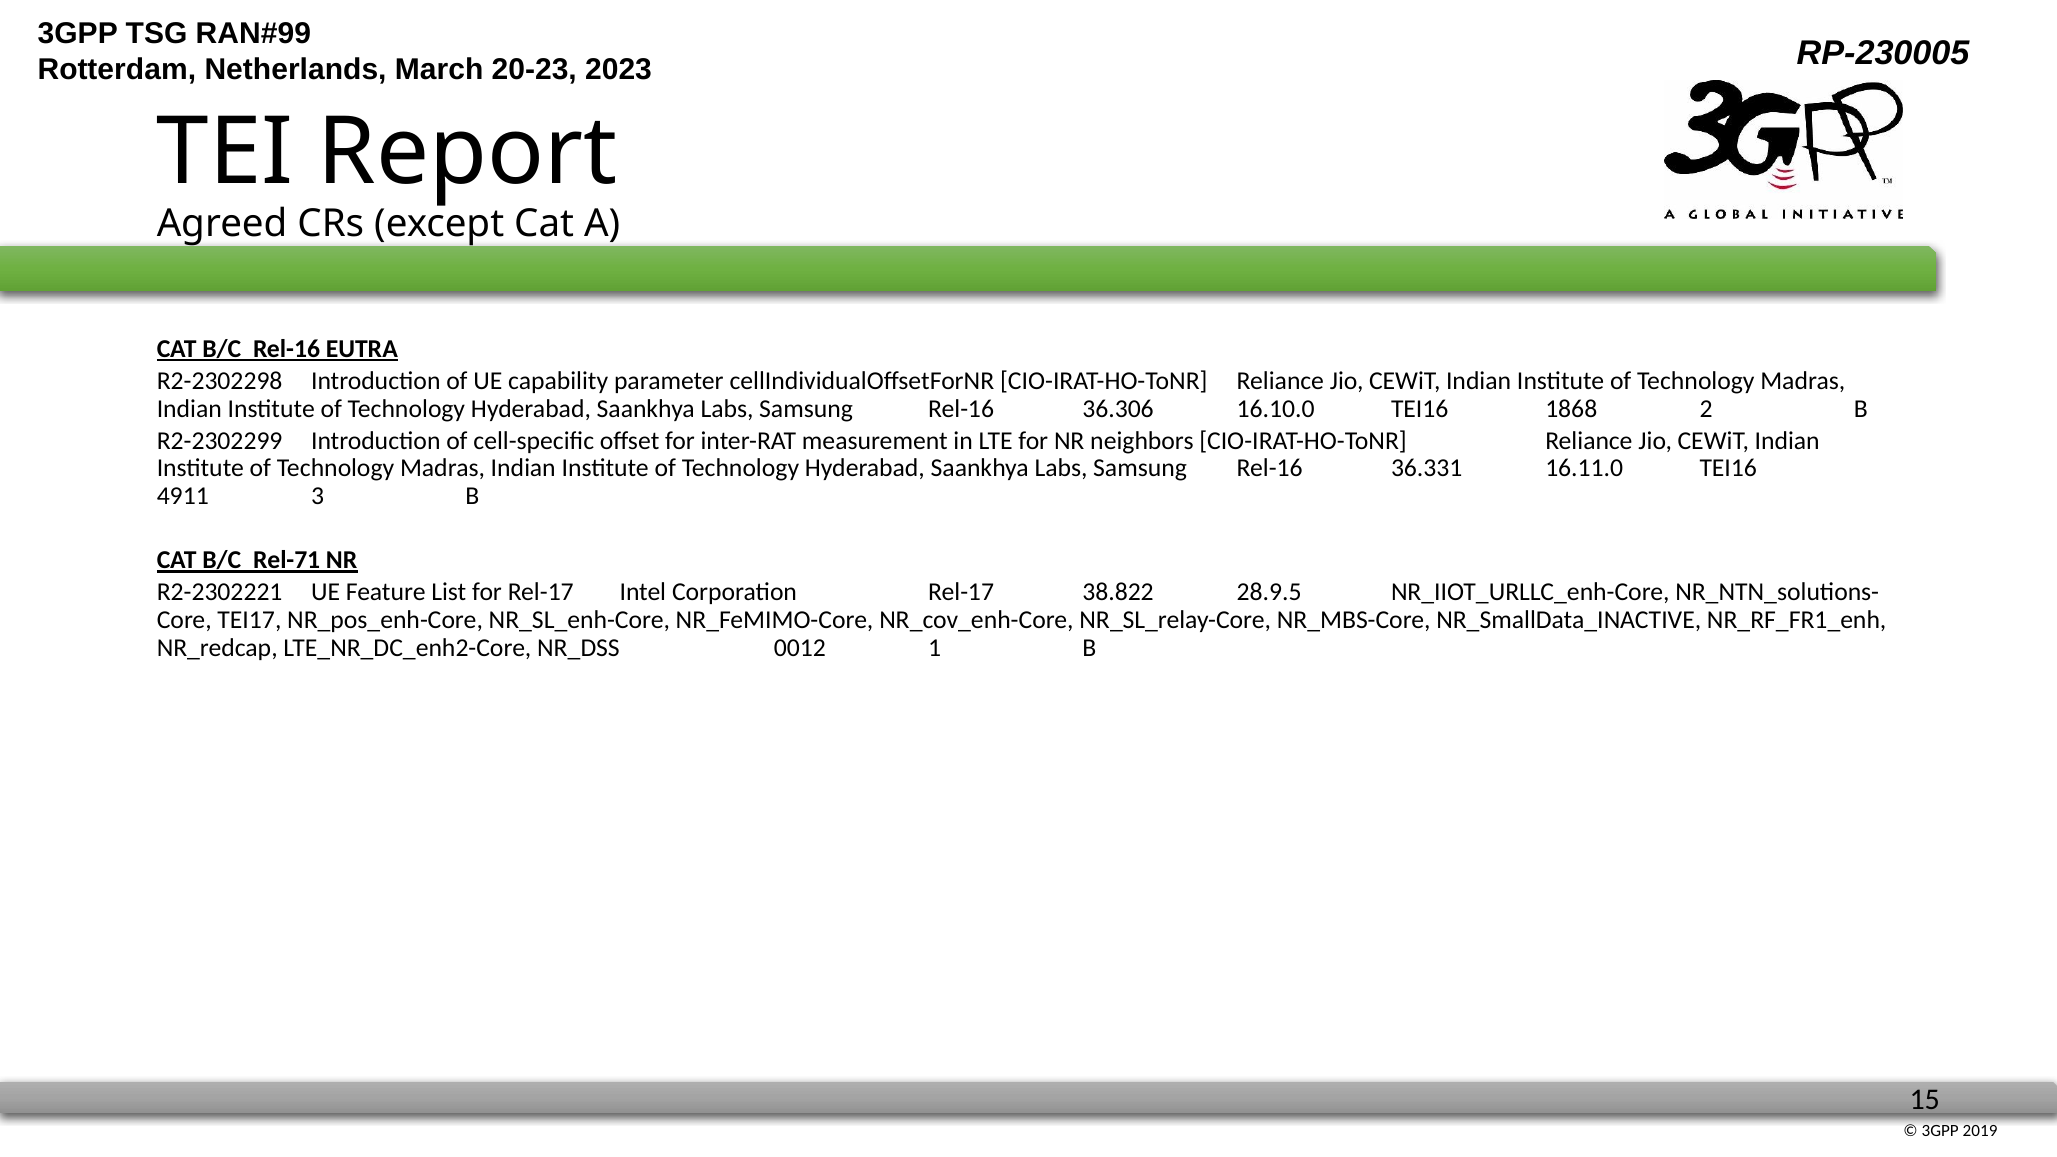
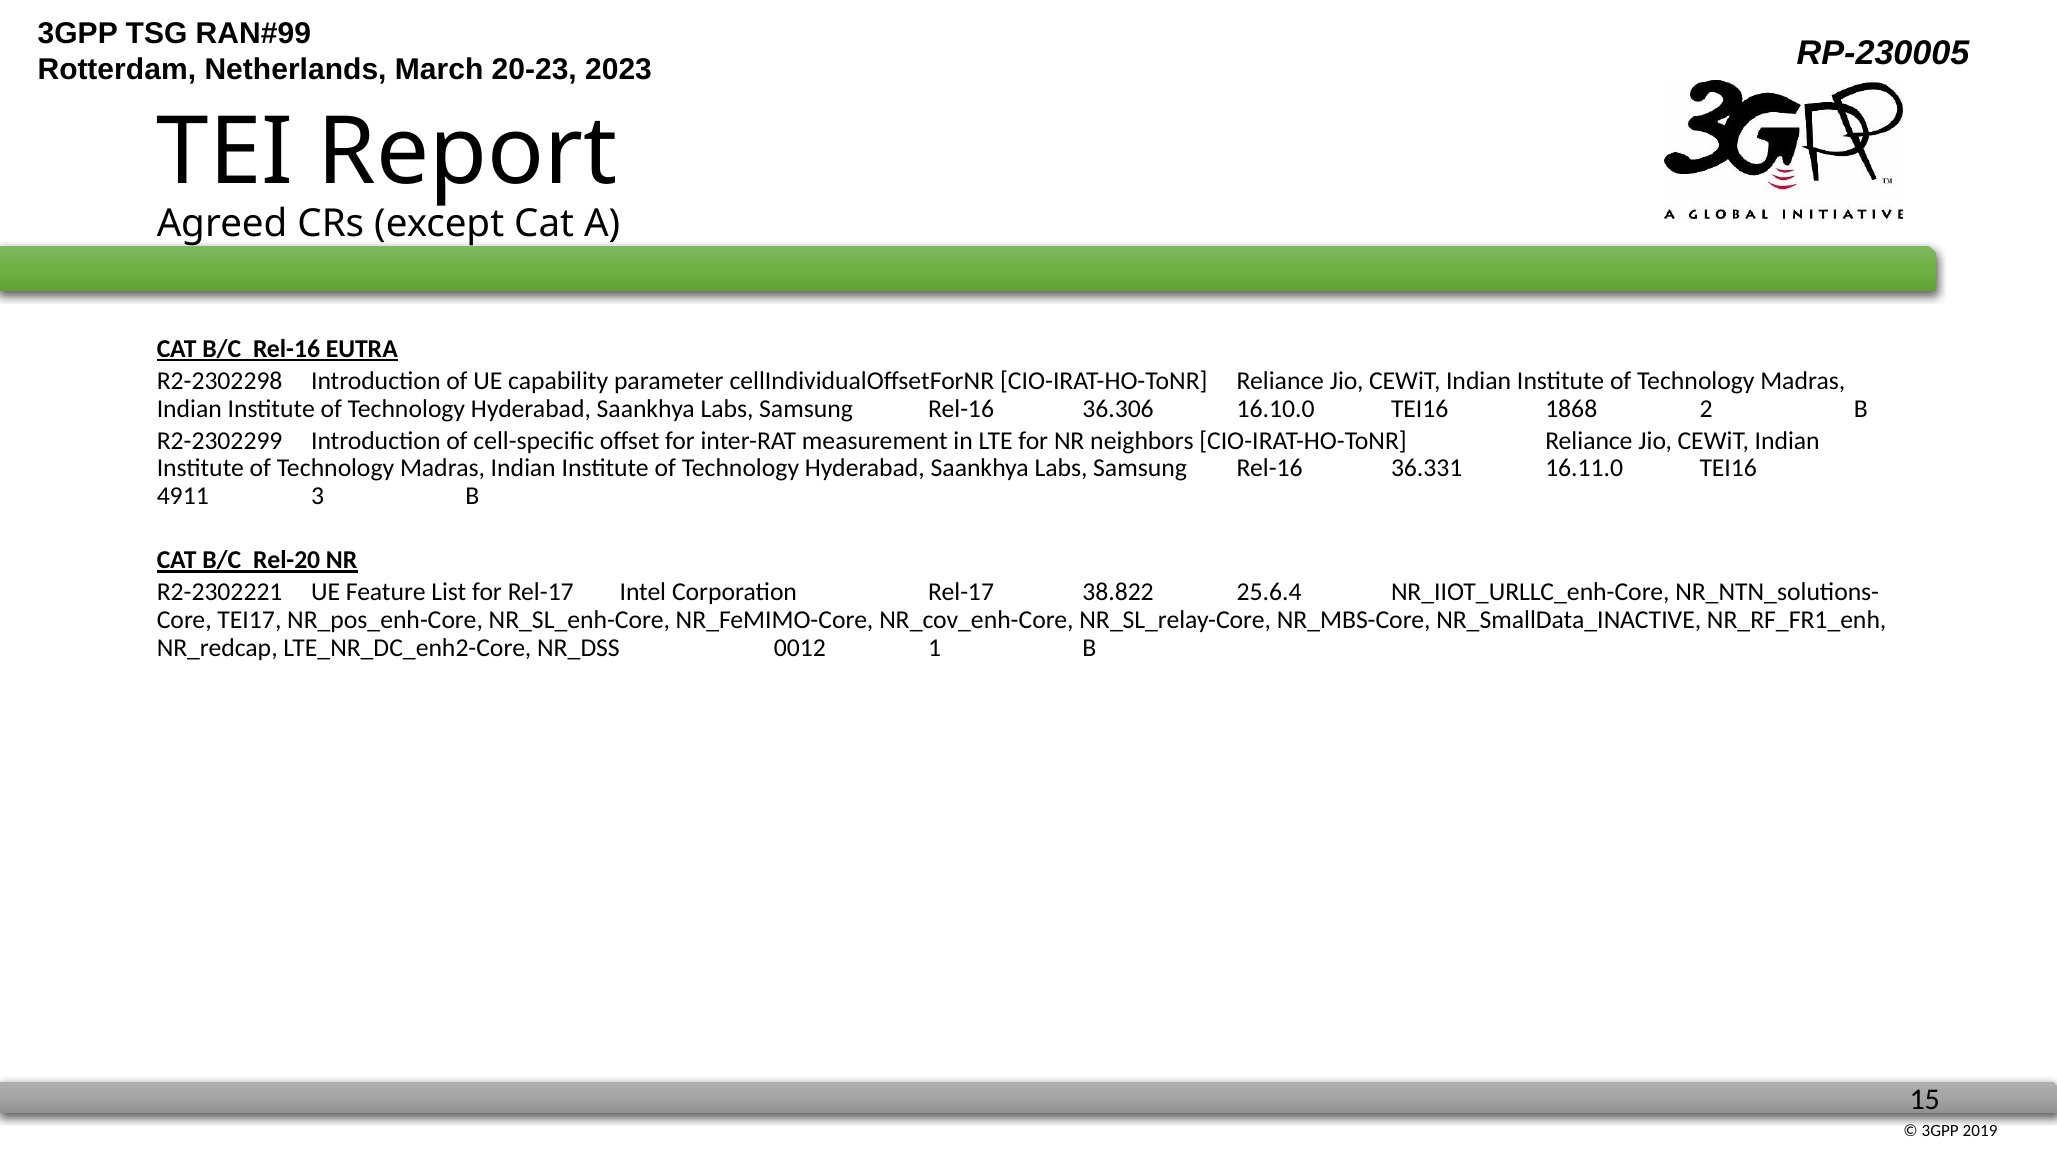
Rel-71: Rel-71 -> Rel-20 (287, 560)
28.9.5: 28.9.5 -> 25.6.4 (1269, 592)
